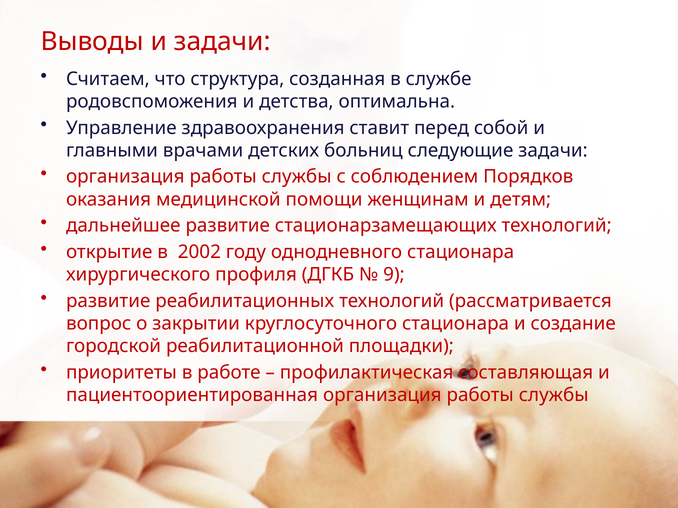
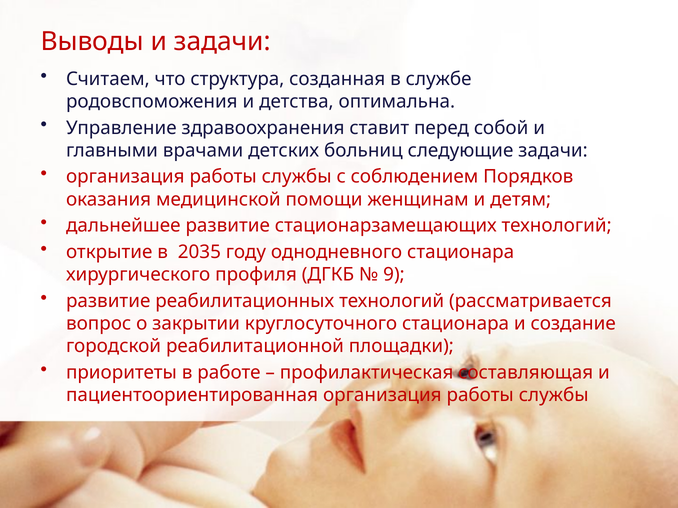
2002: 2002 -> 2035 (199, 252)
